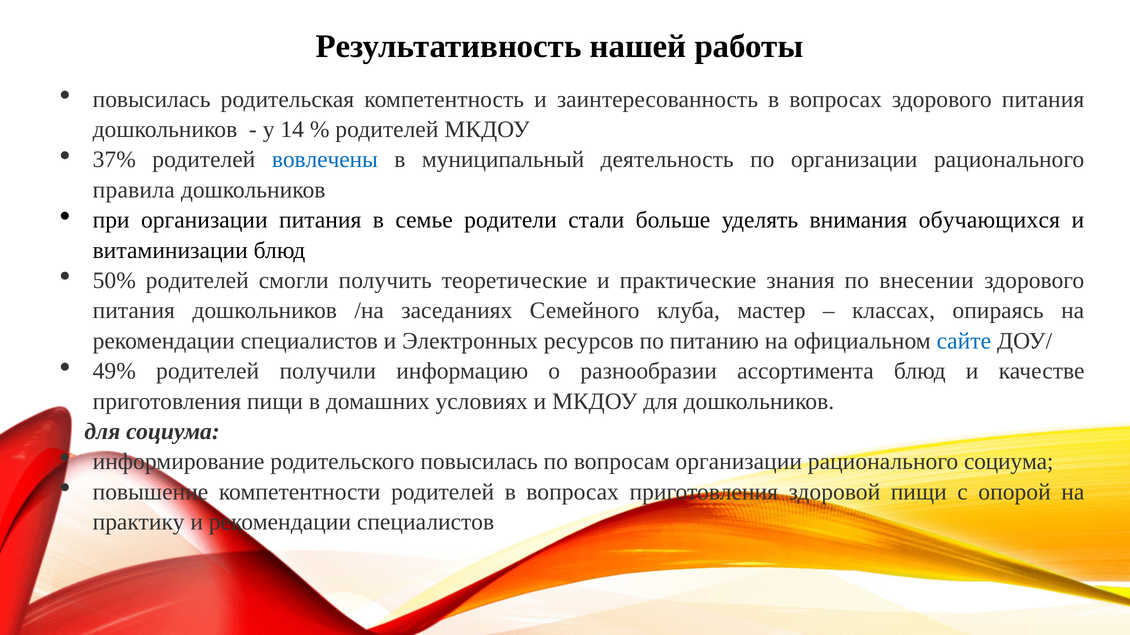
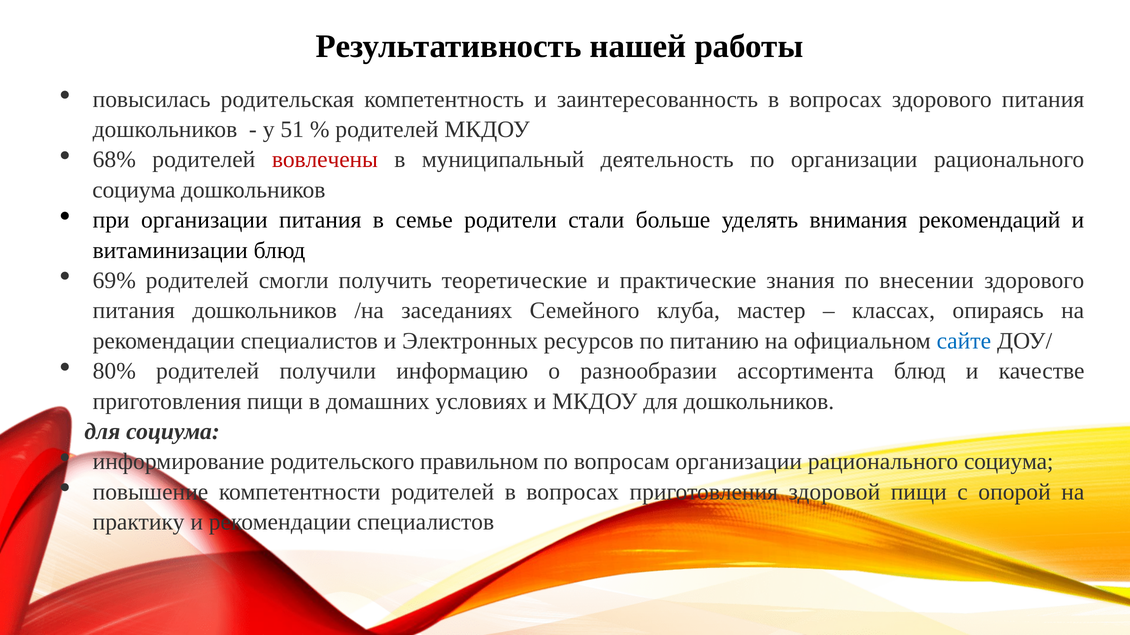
14: 14 -> 51 (292, 130)
37%: 37% -> 68% (114, 160)
вовлечены colour: blue -> red (325, 160)
правила: правила -> социума (134, 190)
обучающихся: обучающихся -> рекомендаций (990, 220)
50%: 50% -> 69% (114, 281)
49%: 49% -> 80% (114, 371)
родительского повысилась: повысилась -> правильном (479, 462)
